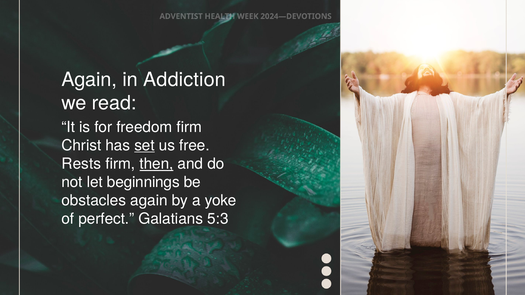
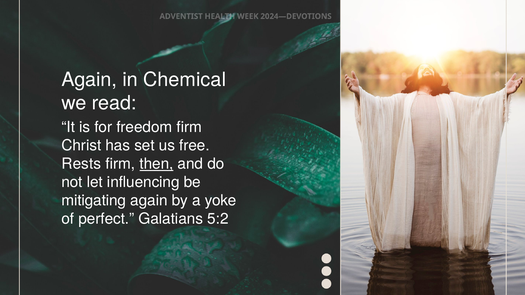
Addiction: Addiction -> Chemical (185, 80)
set underline: present -> none (145, 146)
beginnings: beginnings -> influencing (143, 182)
obstacles: obstacles -> mitigating (94, 201)
5:3: 5:3 -> 5:2 (218, 219)
